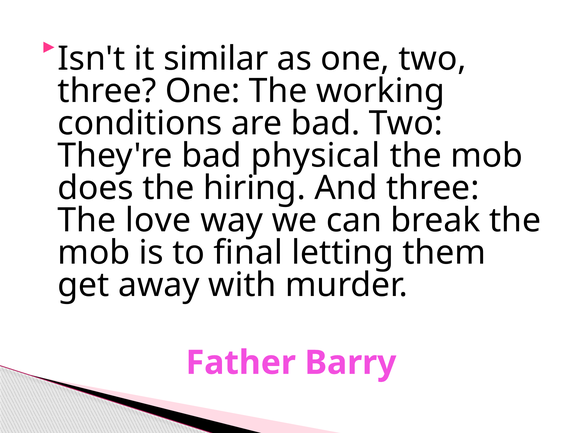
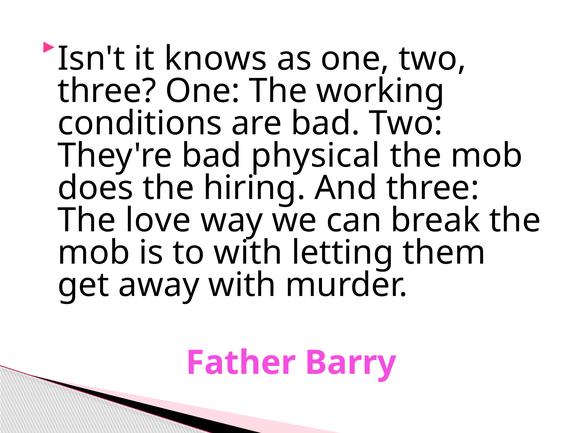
similar: similar -> knows (216, 59)
to final: final -> with (248, 252)
